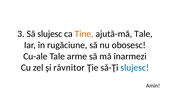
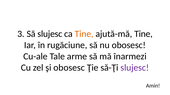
ajută-mă Tale: Tale -> Tine (143, 34)
şi râvnitor: râvnitor -> obosesc (69, 68)
slujesc colour: blue -> purple (135, 68)
